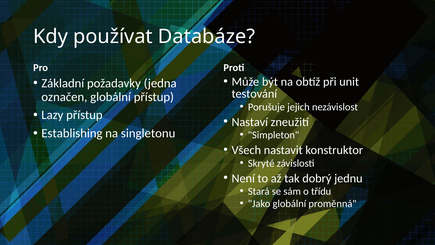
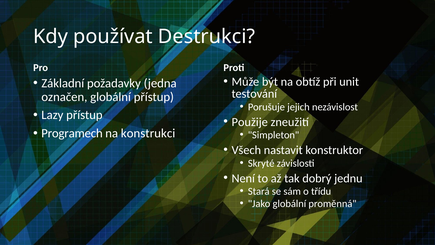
Databáze: Databáze -> Destrukci (207, 37)
Nastaví: Nastaví -> Použije (250, 122)
Establishing: Establishing -> Programech (72, 133)
singletonu: singletonu -> konstrukci (148, 133)
